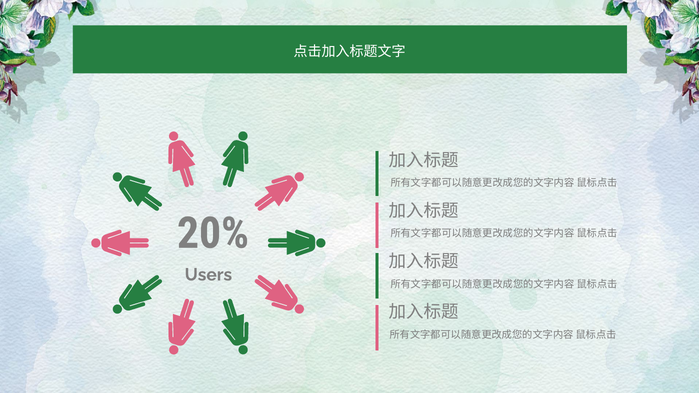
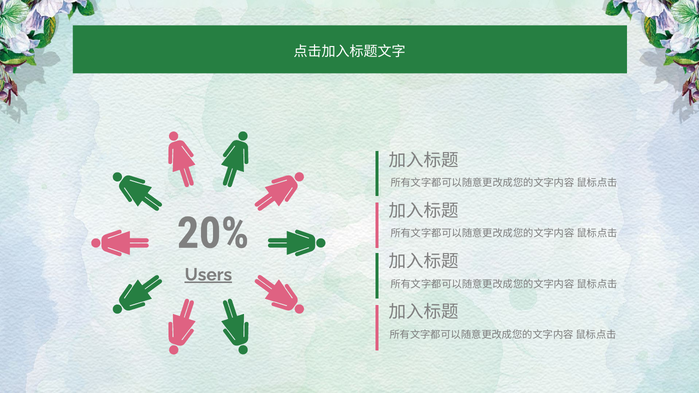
Users underline: none -> present (208, 275)
